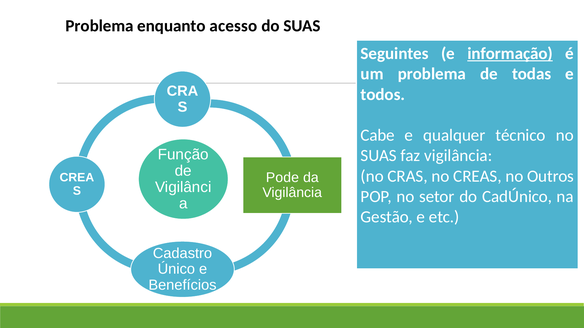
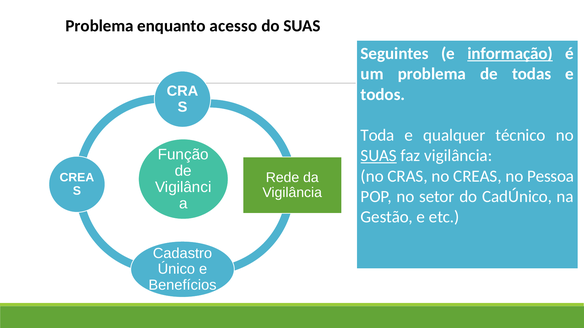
Cabe: Cabe -> Toda (378, 135)
SUAS underline: none -> present (379, 156)
Outros: Outros -> Pessoa (551, 176)
Pode: Pode -> Rede (283, 178)
